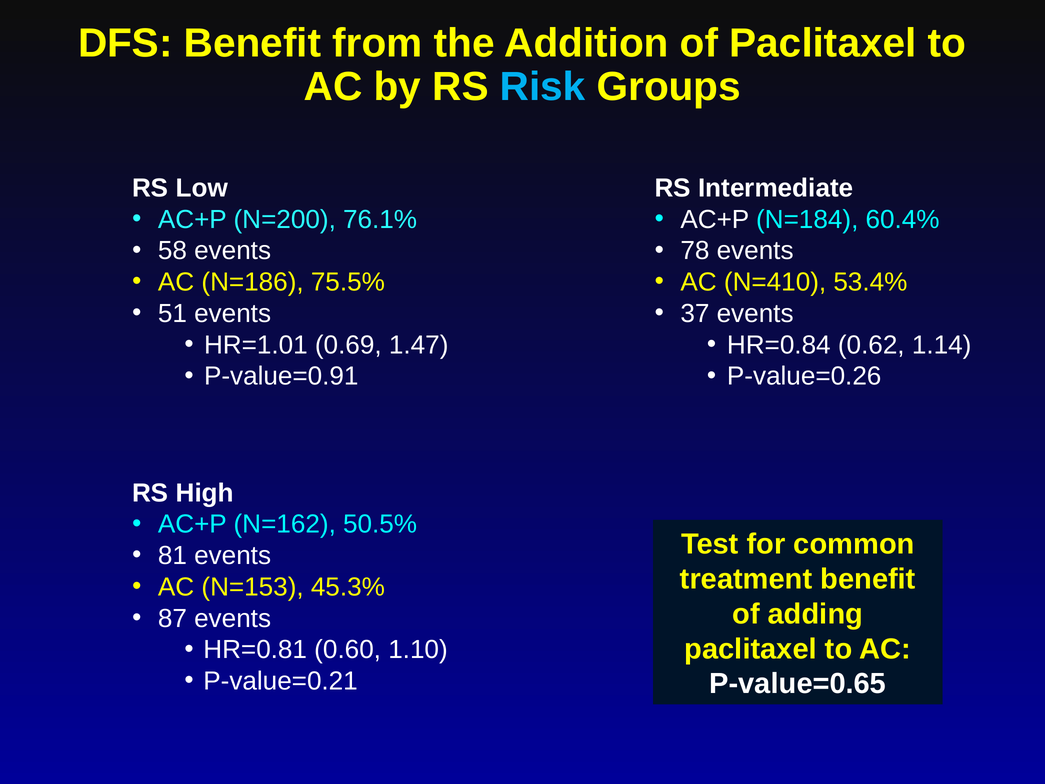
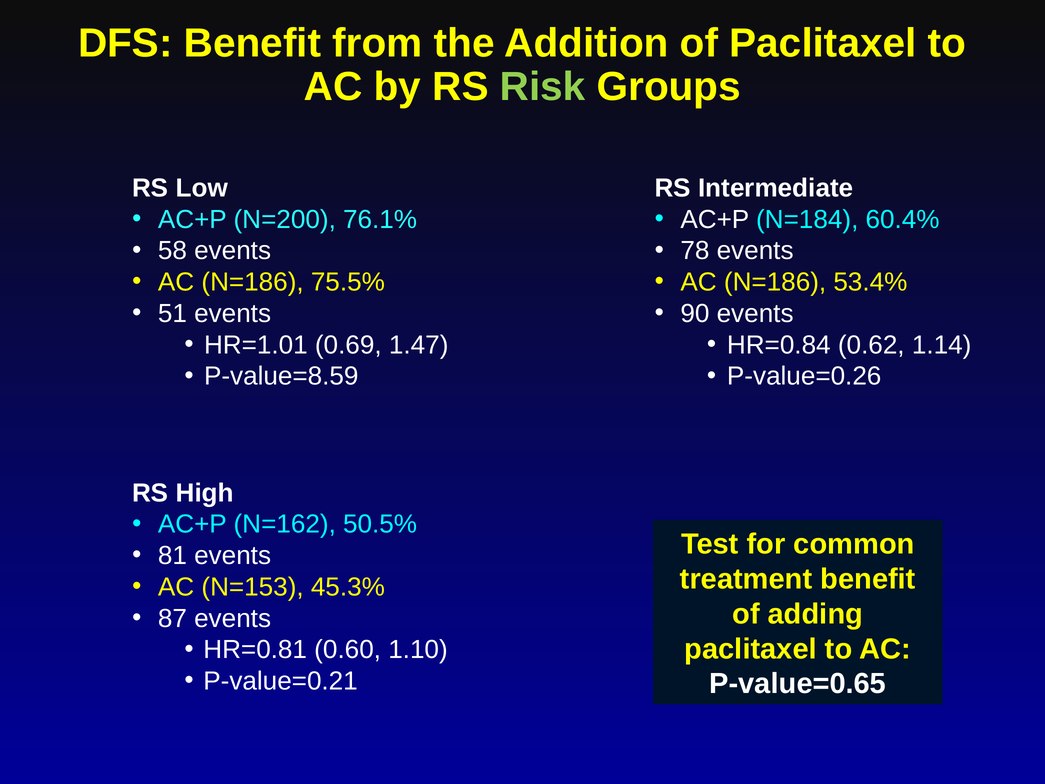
Risk colour: light blue -> light green (543, 87)
N=410: N=410 -> N=186 (775, 282)
37: 37 -> 90 (695, 313)
P-value=0.91: P-value=0.91 -> P-value=8.59 (281, 376)
